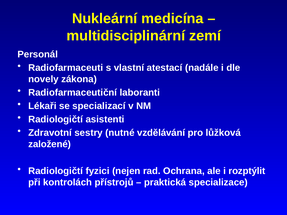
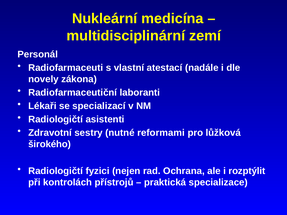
vzdělávání: vzdělávání -> reformami (161, 133)
založené: založené -> širokého (50, 144)
